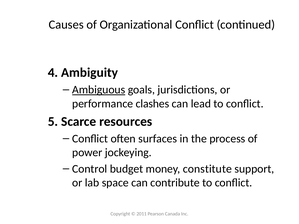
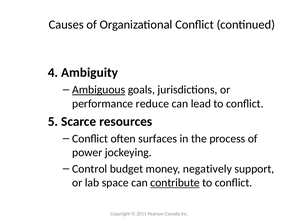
clashes: clashes -> reduce (152, 104)
constitute: constitute -> negatively (207, 169)
contribute underline: none -> present (175, 183)
